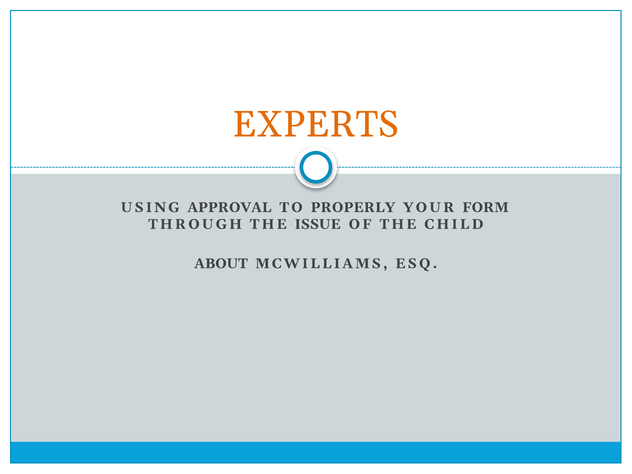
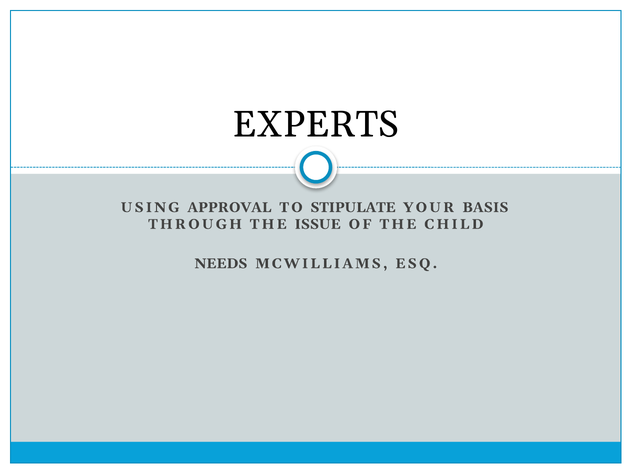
EXPERTS colour: orange -> black (316, 125)
PROPERLY: PROPERLY -> STIPULATE (353, 207)
FORM: FORM -> BASIS (485, 207)
ABOUT: ABOUT -> NEEDS (221, 264)
